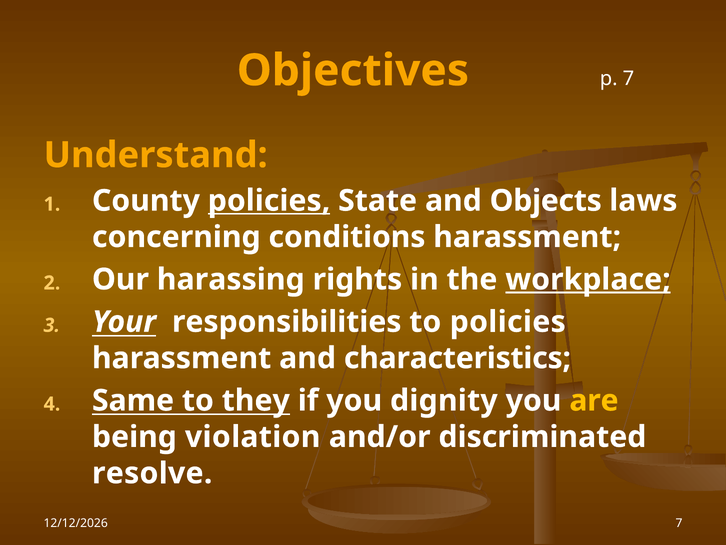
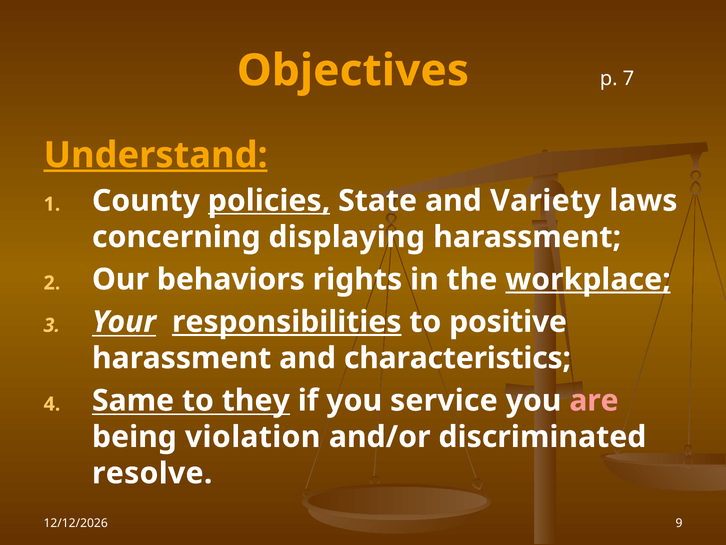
Understand underline: none -> present (156, 155)
Objects: Objects -> Variety (545, 201)
conditions: conditions -> displaying (347, 237)
harassing: harassing -> behaviors (231, 279)
responsibilities underline: none -> present (287, 322)
to policies: policies -> positive (508, 322)
dignity: dignity -> service (444, 400)
are colour: yellow -> pink (594, 400)
7: 7 -> 9 (679, 523)
